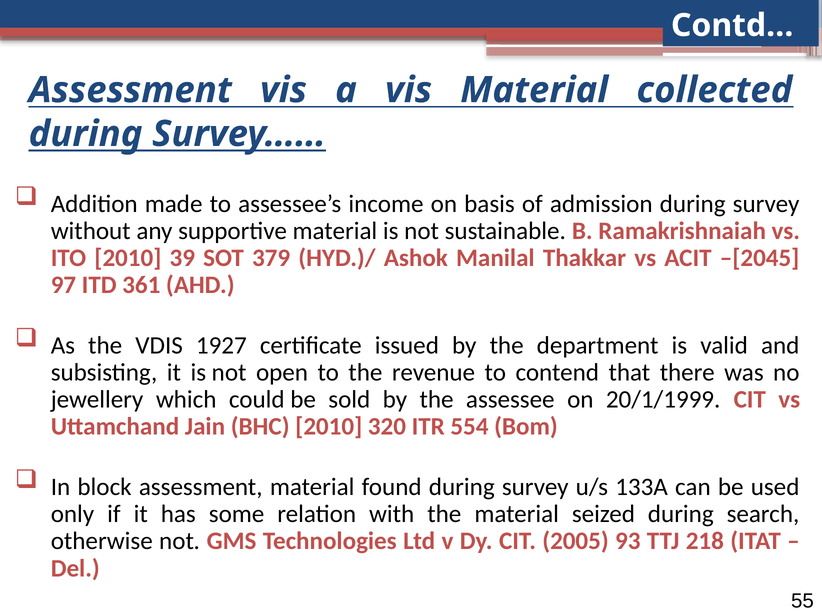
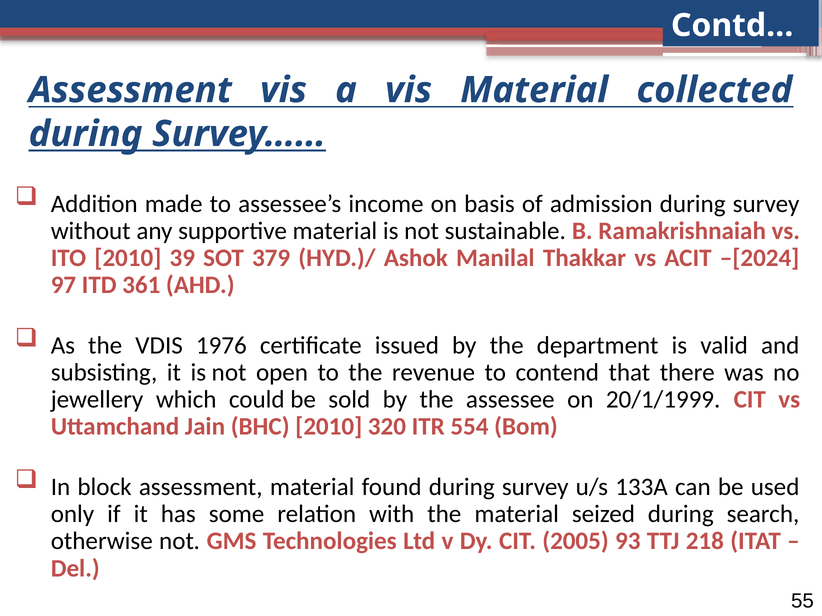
–[2045: –[2045 -> –[2024 (760, 258)
1927: 1927 -> 1976 (221, 346)
